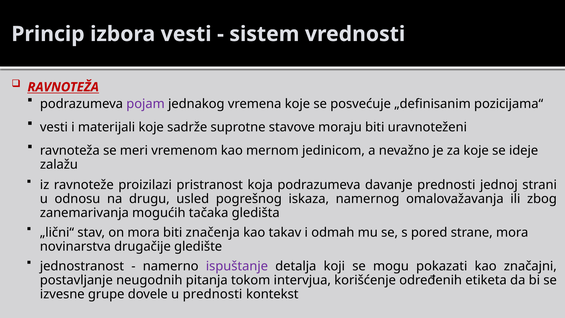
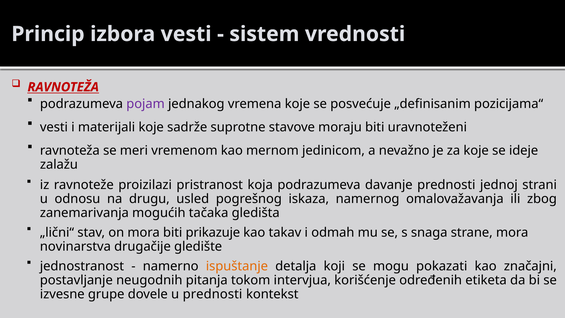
značenja: značenja -> prikazuje (213, 233)
pored: pored -> snaga (429, 233)
ispuštanje colour: purple -> orange (237, 266)
